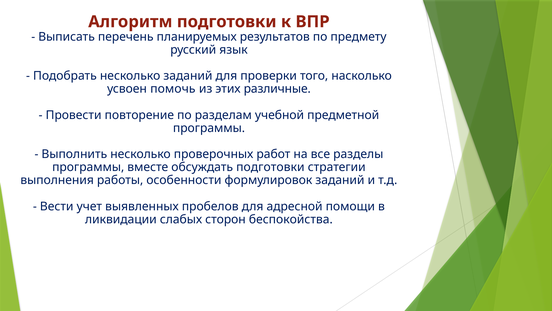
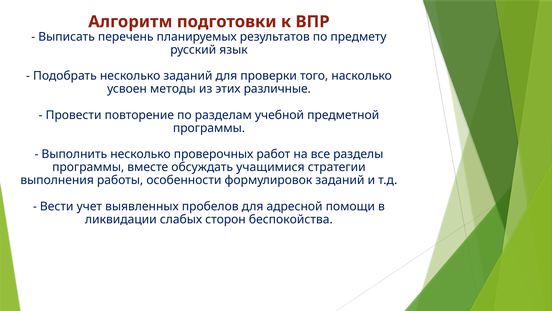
помочь: помочь -> методы (173, 89)
обсуждать подготовки: подготовки -> учащимися (270, 167)
